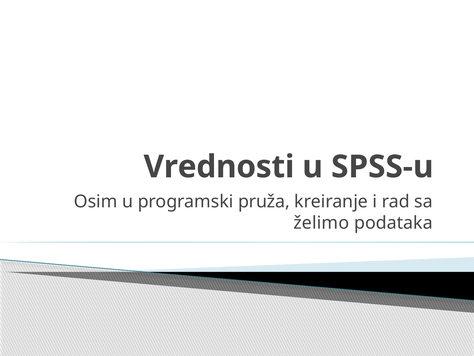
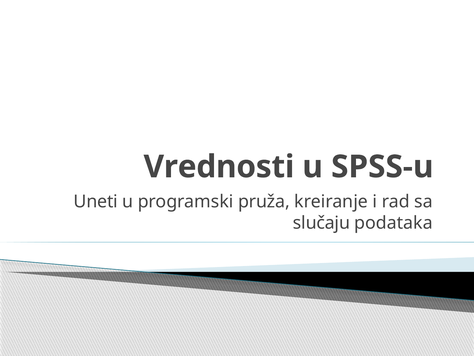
Osim: Osim -> Uneti (96, 201)
želimo: želimo -> slučaju (321, 223)
